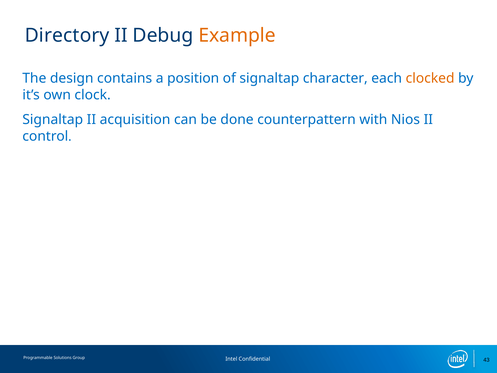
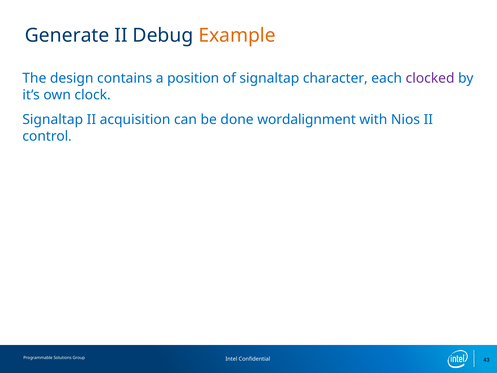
Directory: Directory -> Generate (67, 35)
clocked colour: orange -> purple (430, 78)
counterpattern: counterpattern -> wordalignment (307, 120)
